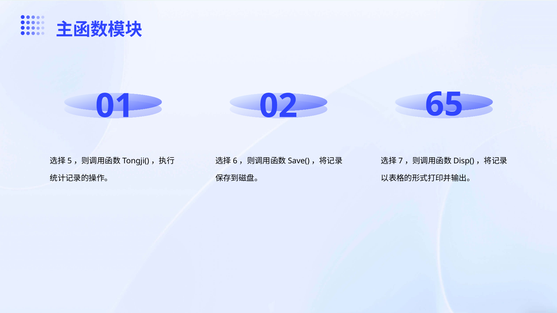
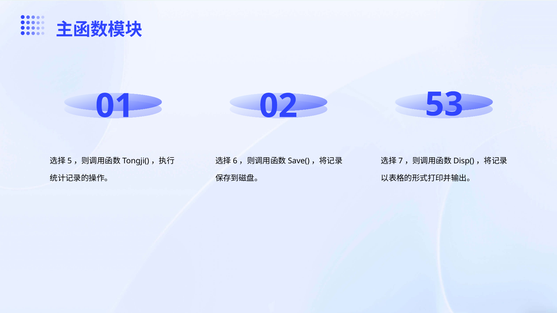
65: 65 -> 53 (444, 105)
